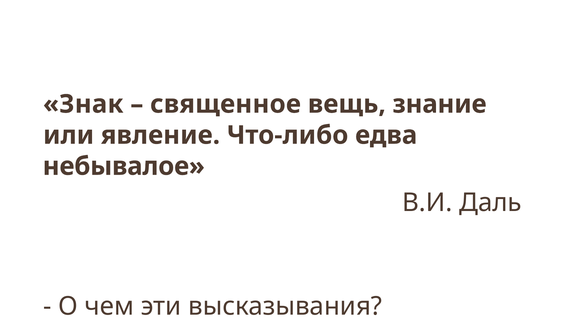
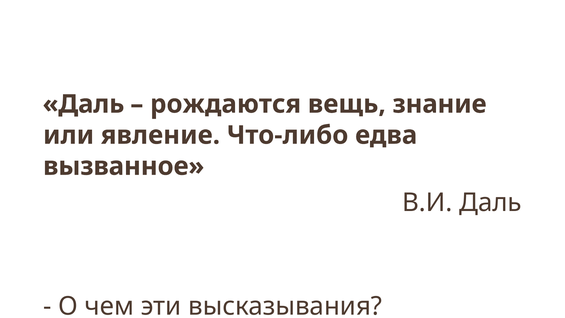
Знак: Знак -> Даль (83, 104)
священное: священное -> рождаются (226, 104)
небывалое: небывалое -> вызванное (124, 166)
